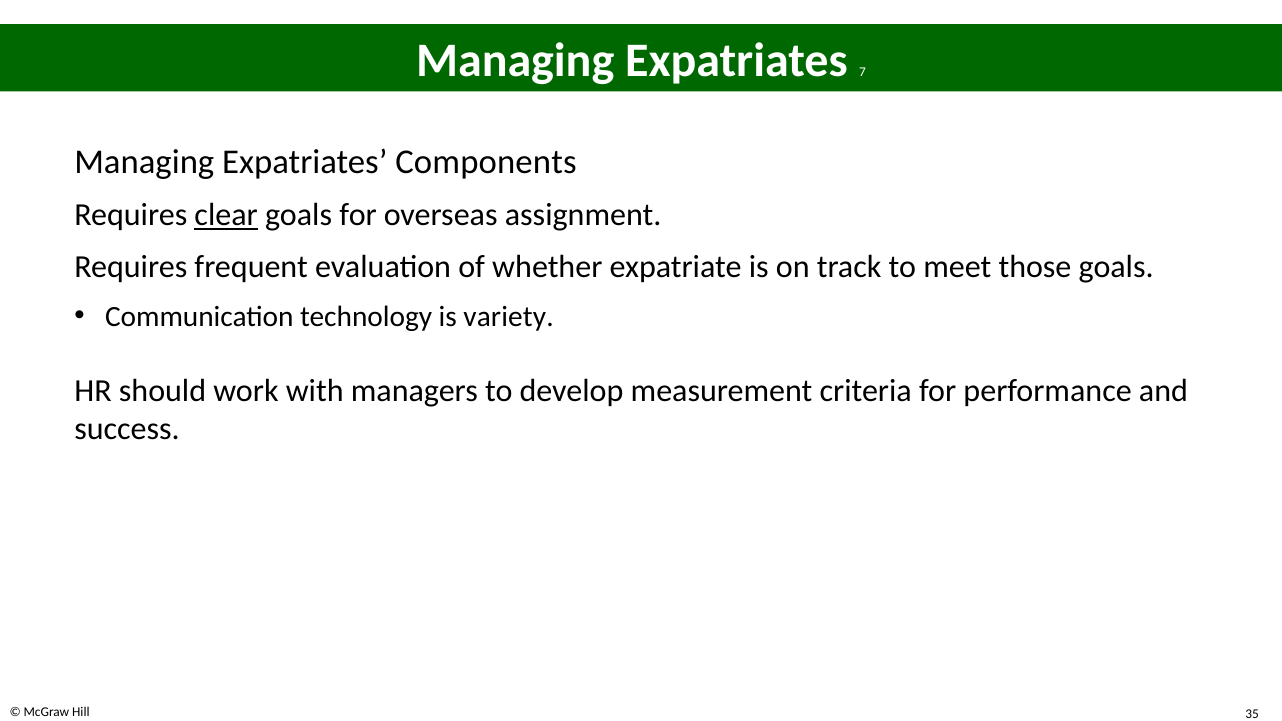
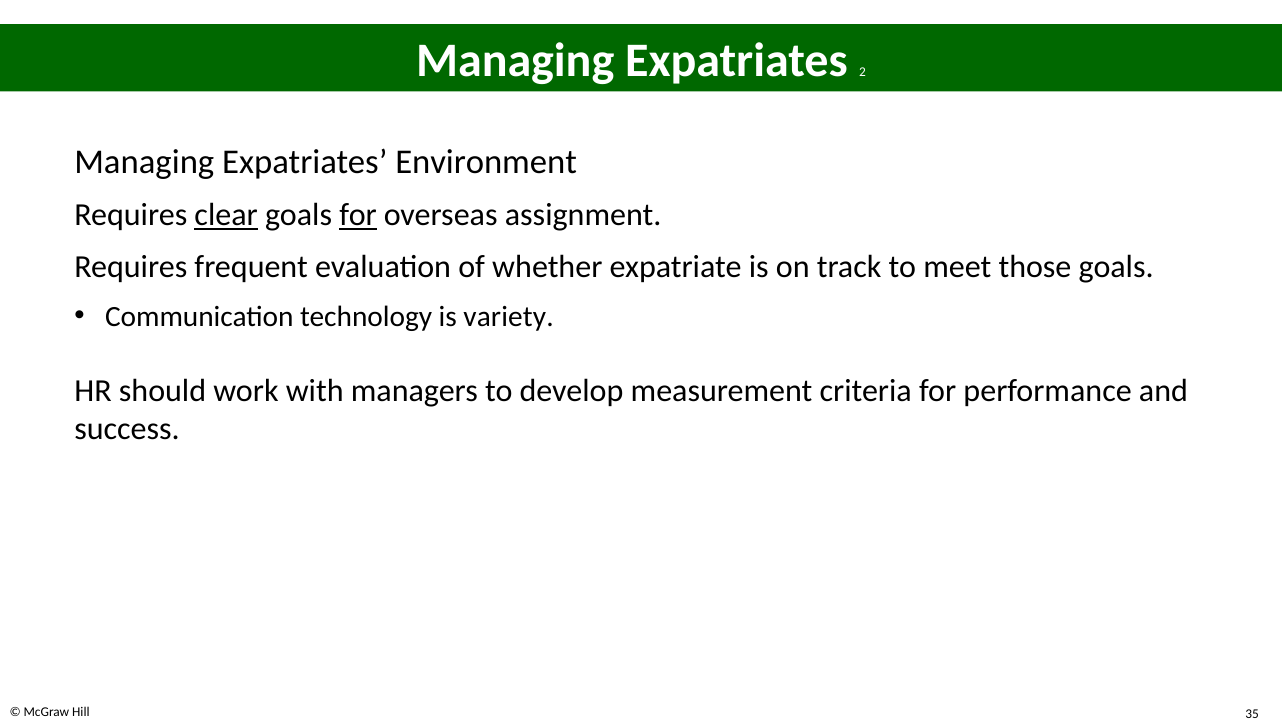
7: 7 -> 2 (863, 72)
Components: Components -> Environment (486, 162)
for underline: none -> present (358, 215)
